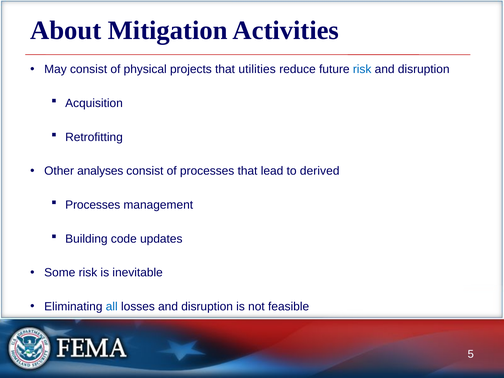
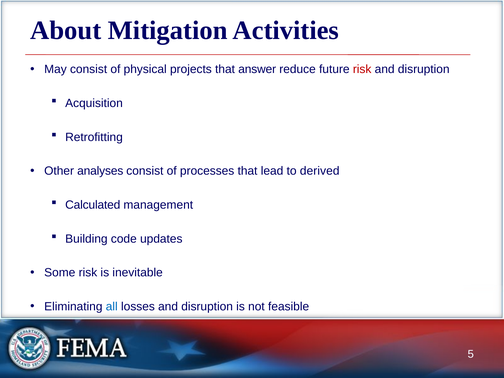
utilities: utilities -> answer (257, 69)
risk colour: blue -> red (362, 69)
Processes: Processes -> Calculated (93, 205)
